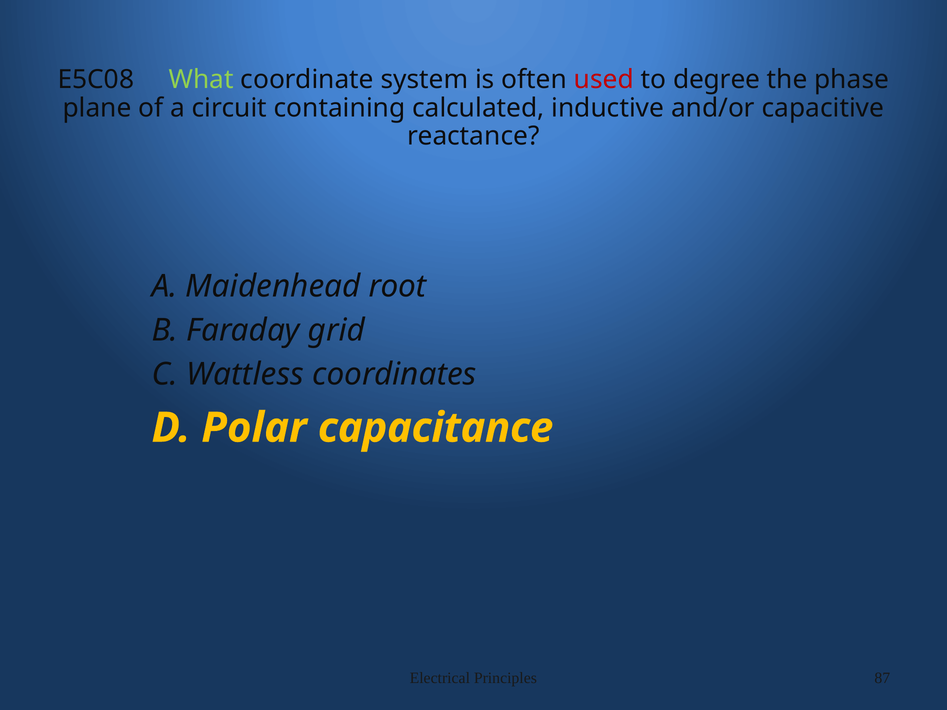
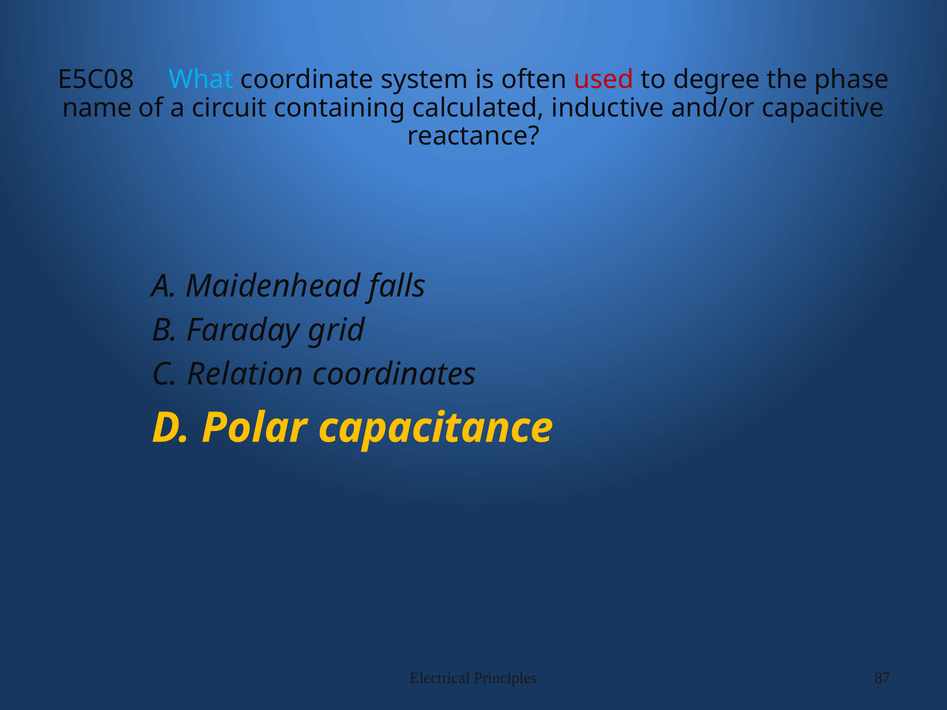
What colour: light green -> light blue (201, 80)
plane: plane -> name (97, 108)
root: root -> falls (397, 286)
Wattless: Wattless -> Relation (245, 375)
